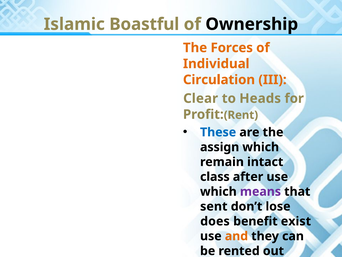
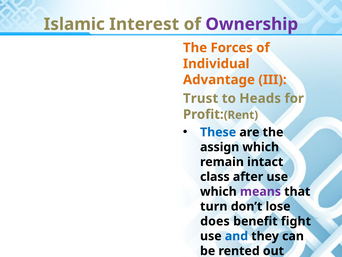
Boastful: Boastful -> Interest (144, 24)
Ownership colour: black -> purple (252, 24)
Circulation: Circulation -> Advantage (219, 80)
Clear: Clear -> Trust (201, 98)
sent: sent -> turn (214, 206)
exist: exist -> fight (296, 221)
and colour: orange -> blue (236, 236)
